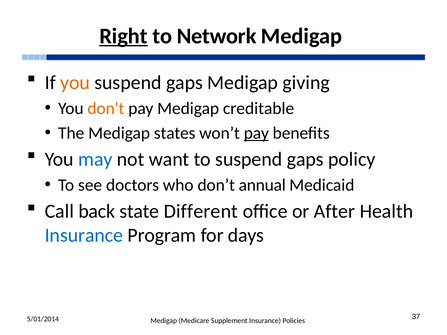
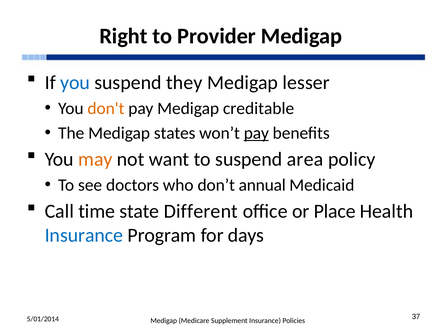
Right underline: present -> none (124, 36)
Network: Network -> Provider (217, 36)
you colour: orange -> blue (75, 83)
gaps: gaps -> they (184, 83)
giving: giving -> lesser (306, 83)
may colour: blue -> orange (95, 159)
to suspend gaps: gaps -> area (305, 159)
back: back -> time (97, 212)
After: After -> Place (335, 212)
